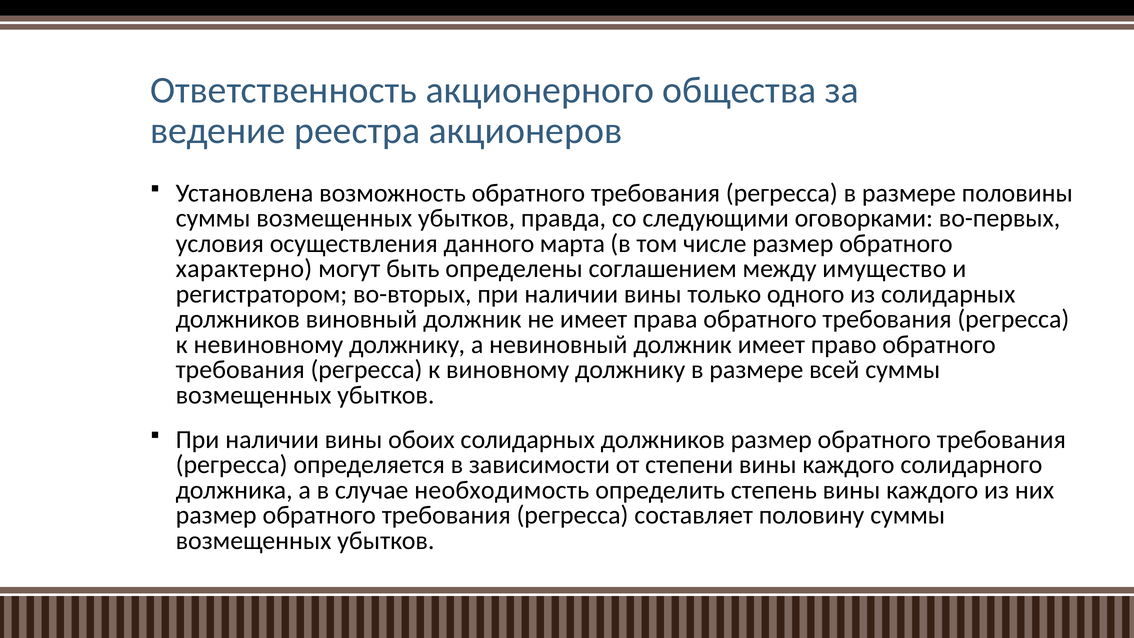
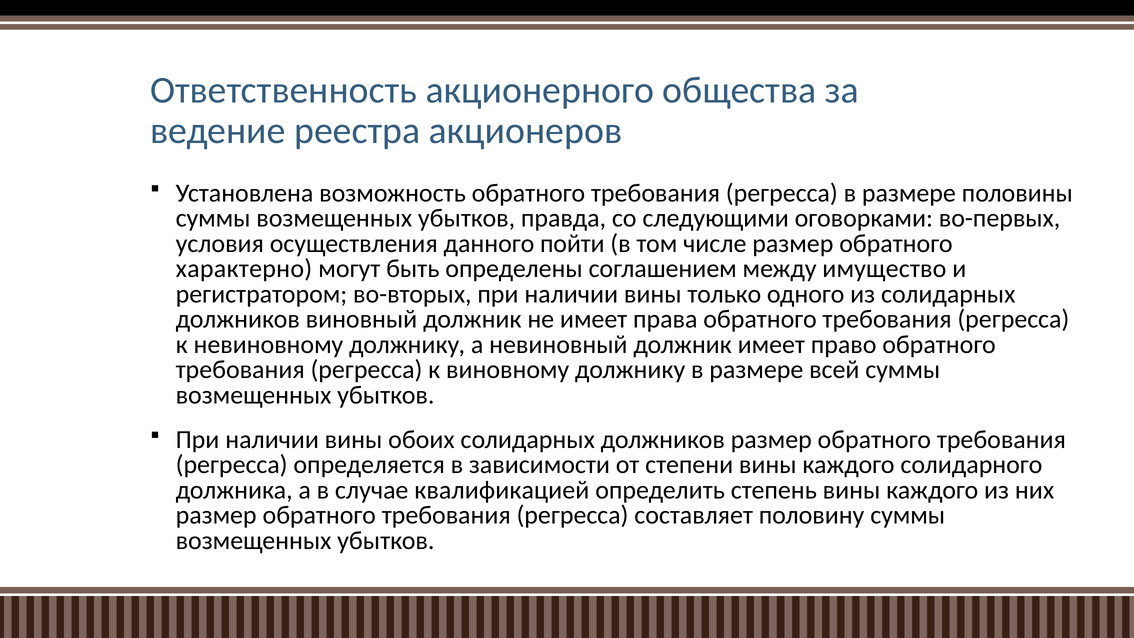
марта: марта -> пойти (572, 244)
необходимость: необходимость -> квалификацией (502, 490)
